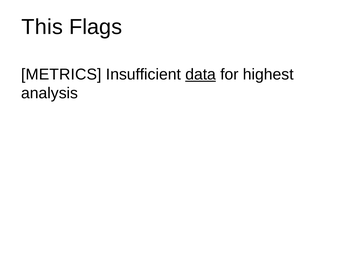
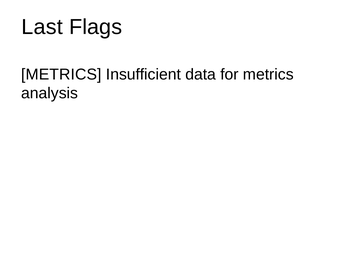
This: This -> Last (42, 27)
data underline: present -> none (201, 74)
for highest: highest -> metrics (268, 74)
